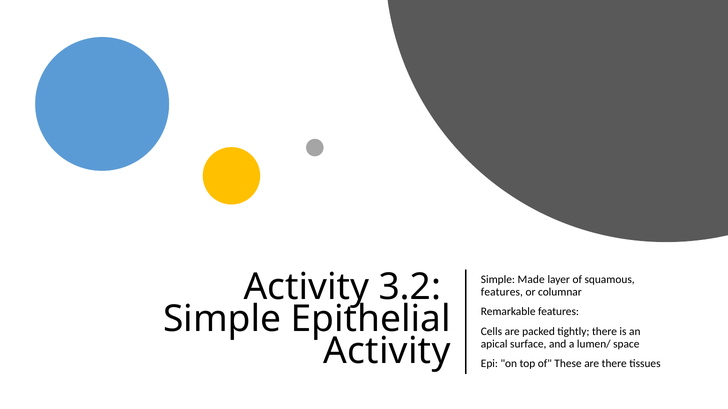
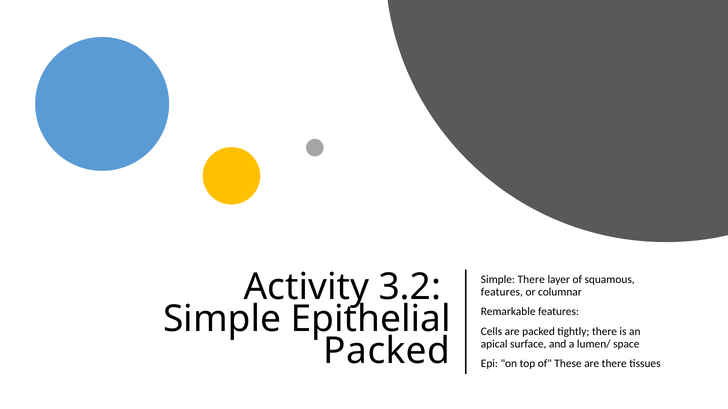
Simple Made: Made -> There (531, 280)
Activity: Activity -> Packed (387, 352)
